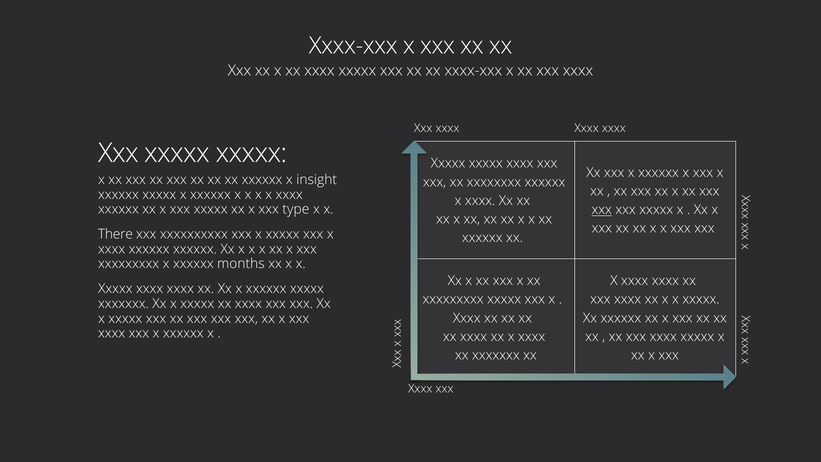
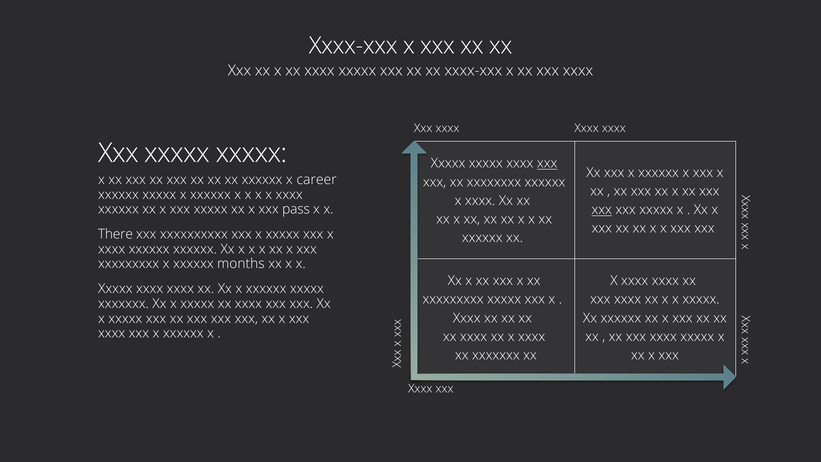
xxx underline: none -> present (547, 163)
insight: insight -> career (317, 180)
type: type -> pass (296, 209)
